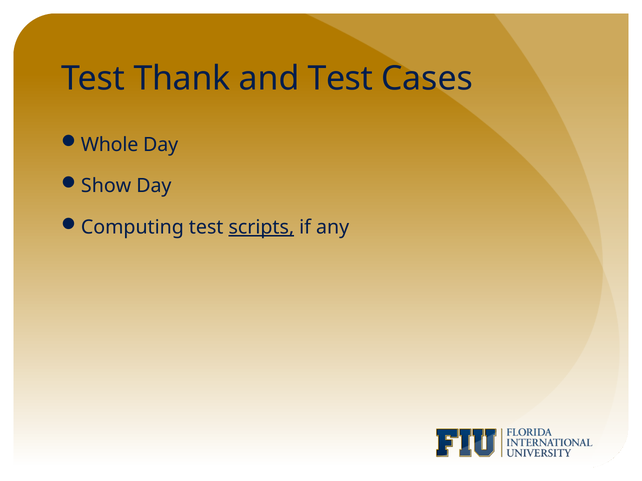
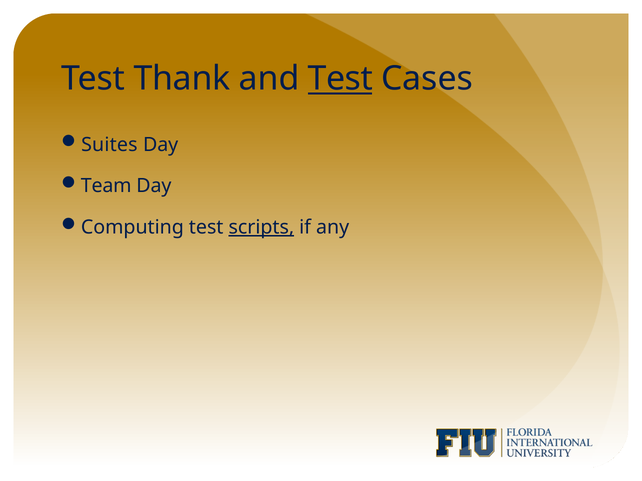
Test underline: none -> present (340, 79)
Whole: Whole -> Suites (109, 145)
Show: Show -> Team (106, 186)
